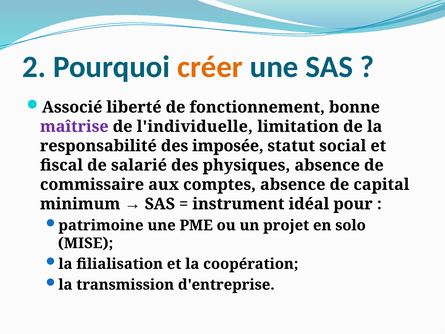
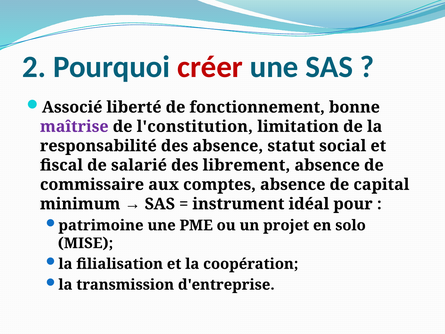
créer colour: orange -> red (210, 67)
l'individuelle: l'individuelle -> l'constitution (195, 126)
des imposée: imposée -> absence (228, 146)
physiques: physiques -> librement (246, 165)
